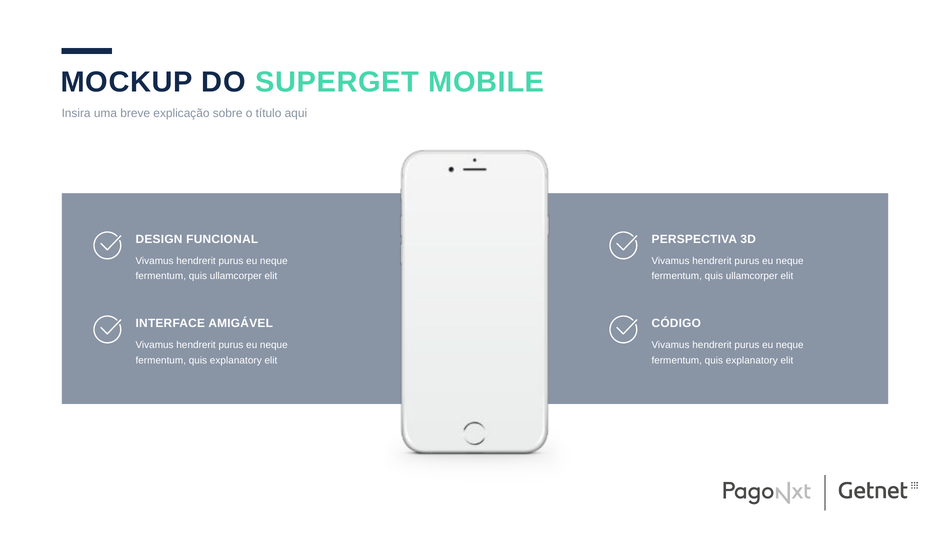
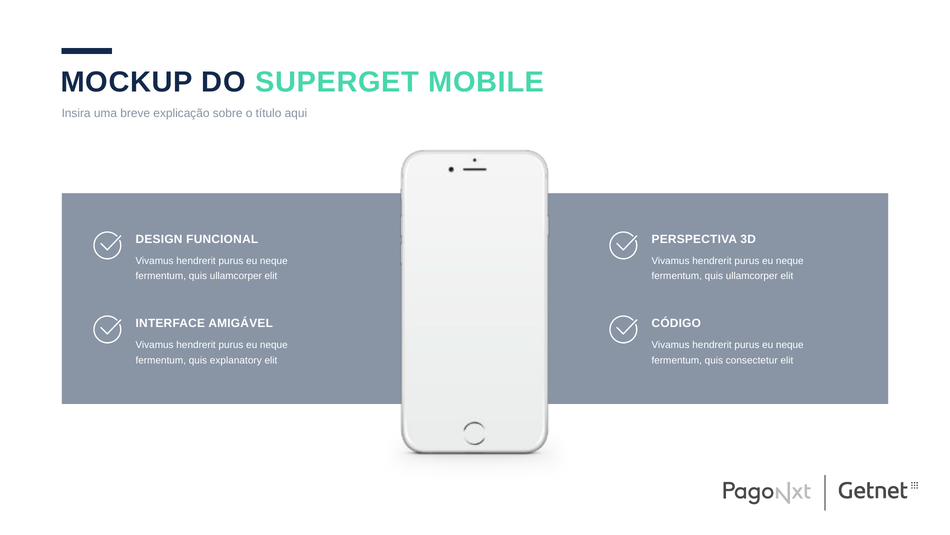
explanatory: explanatory -> consectetur (752, 360)
